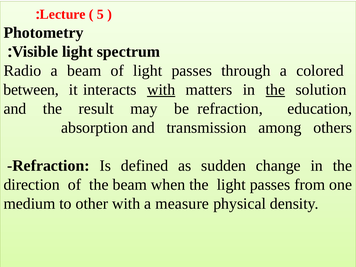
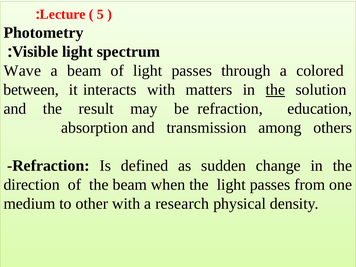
Radio: Radio -> Wave (22, 71)
with underline: present -> none (161, 90)
measure: measure -> research (182, 204)
